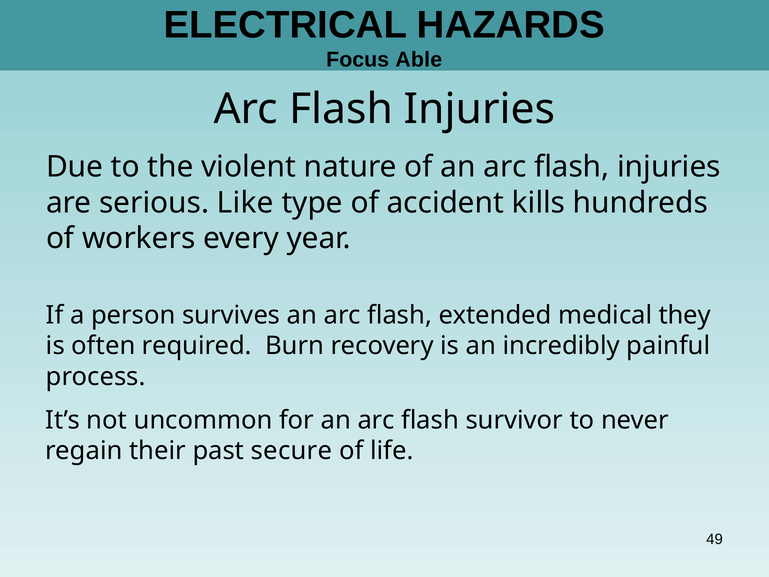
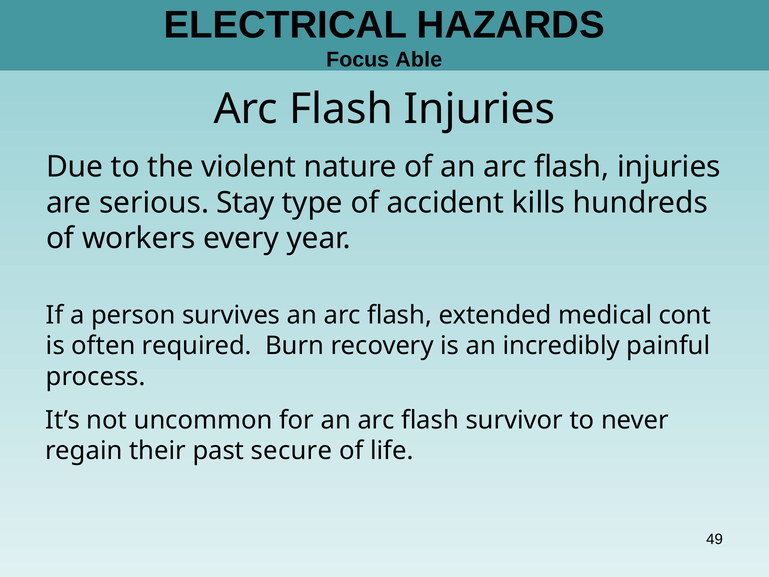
Like: Like -> Stay (245, 203)
they: they -> cont (685, 315)
